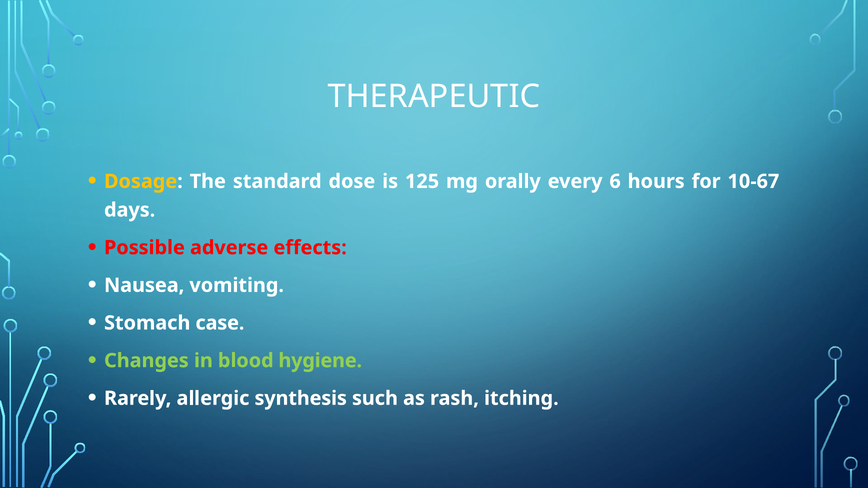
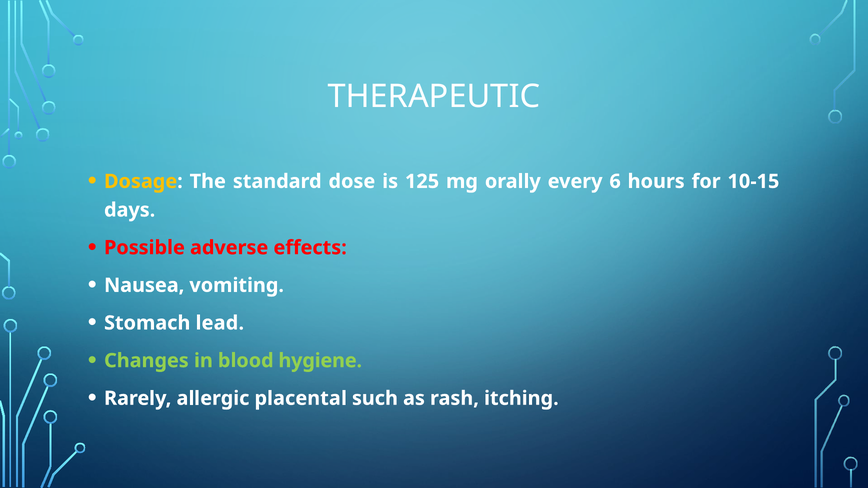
10-67: 10-67 -> 10-15 (753, 182)
case: case -> lead (220, 323)
synthesis: synthesis -> placental (301, 399)
